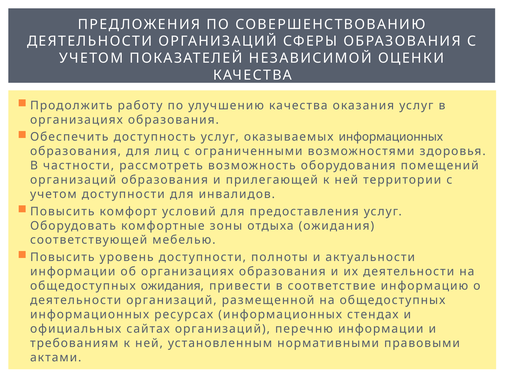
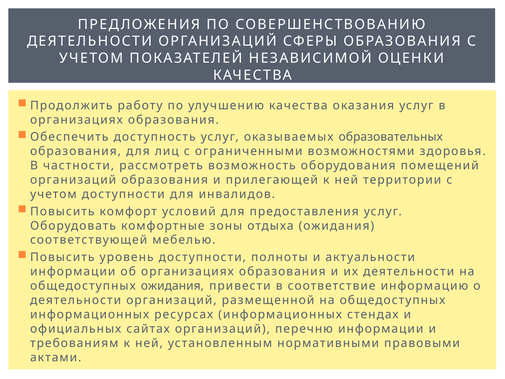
оказываемых информационных: информационных -> образовательных (391, 137)
